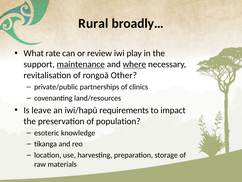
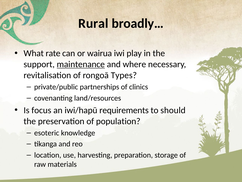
review: review -> wairua (100, 53)
where underline: present -> none (134, 64)
Other: Other -> Types (124, 75)
leave: leave -> focus (41, 110)
impact: impact -> should (173, 110)
